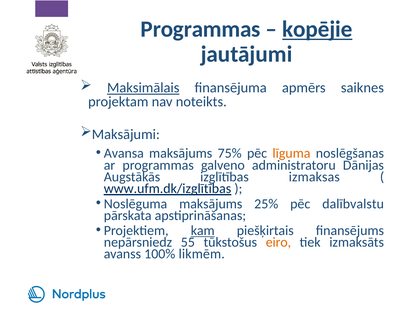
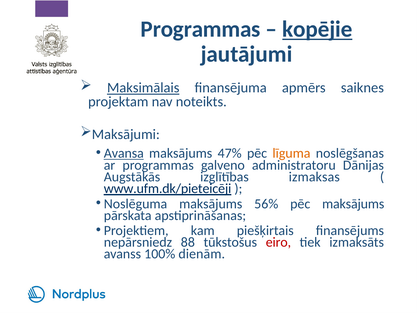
Avansa underline: none -> present (124, 153)
75%: 75% -> 47% (230, 153)
www.ufm.dk/izglītības: www.ufm.dk/izglītības -> www.ufm.dk/pieteicēji (168, 188)
25%: 25% -> 56% (266, 204)
pēc dalībvalstu: dalībvalstu -> maksājums (353, 204)
kam underline: present -> none (203, 230)
55: 55 -> 88 (188, 242)
eiro colour: orange -> red (278, 242)
likmēm: likmēm -> dienām (202, 254)
